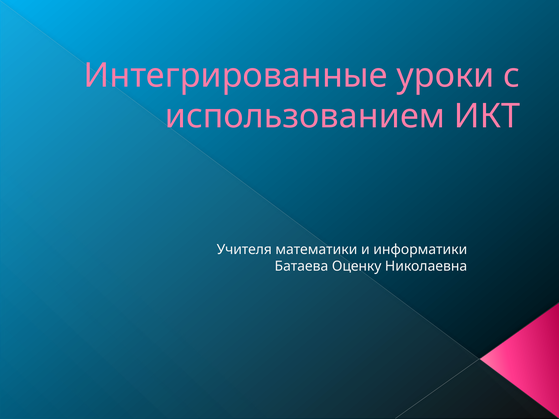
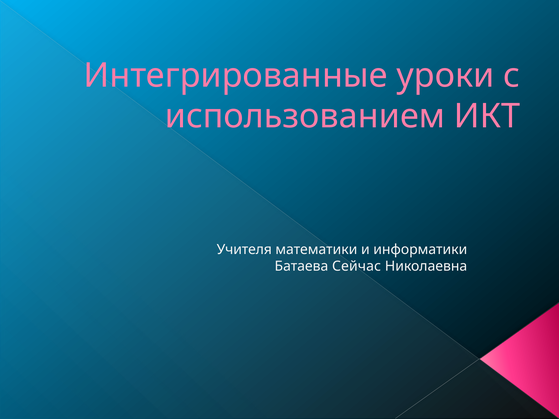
Оценку: Оценку -> Сейчас (357, 266)
